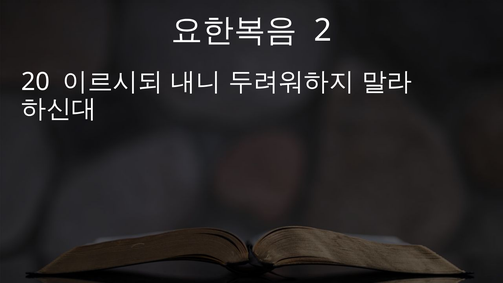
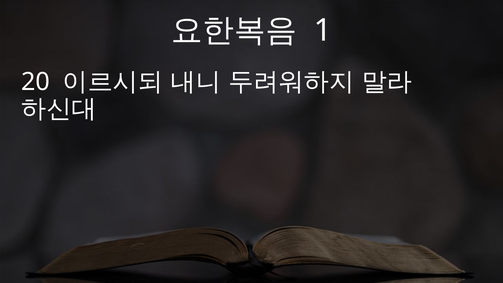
2: 2 -> 1 (323, 30)
